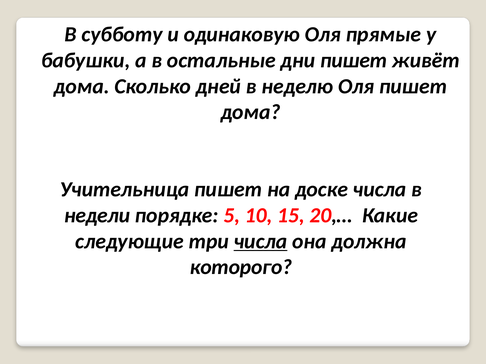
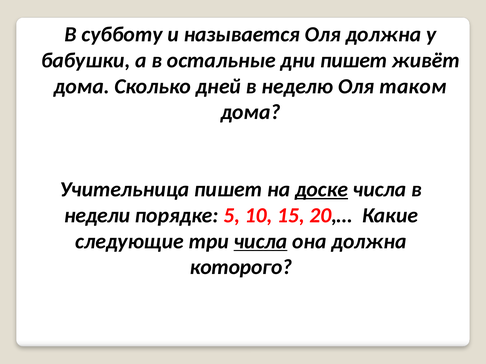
одинаковую: одинаковую -> называется (242, 35)
Оля прямые: прямые -> должна (383, 35)
Оля пишет: пишет -> таком (413, 86)
доске underline: none -> present (322, 190)
